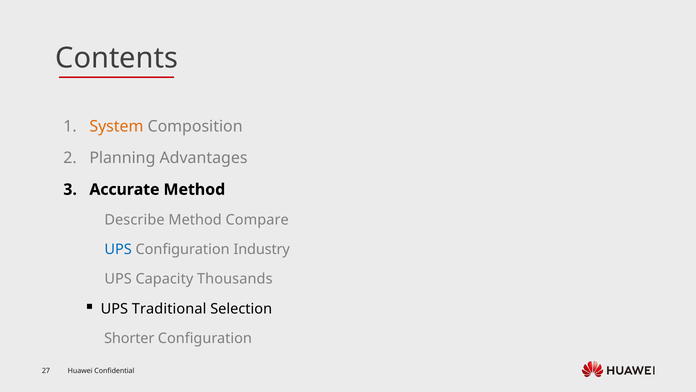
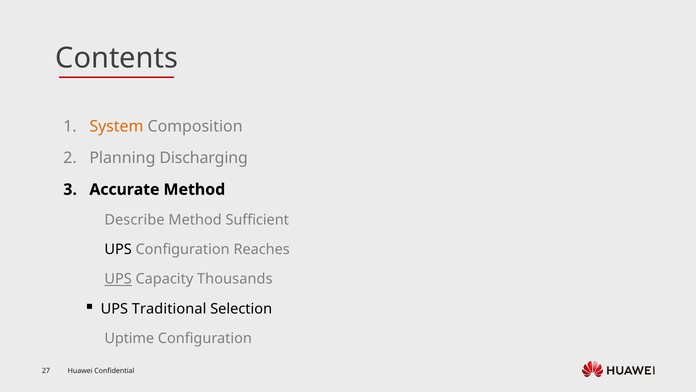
Advantages: Advantages -> Discharging (204, 158)
Compare: Compare -> Sufficient (257, 220)
UPS colour: blue -> black (118, 249)
Industry: Industry -> Reaches (262, 249)
UPS underline: none -> present (118, 279)
Shorter: Shorter -> Uptime (129, 338)
